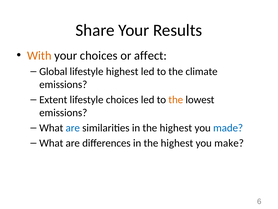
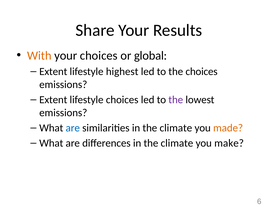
affect: affect -> global (151, 55)
Global: Global -> Extent (53, 71)
the climate: climate -> choices (202, 71)
the colour: orange -> purple (176, 100)
similarities in the highest: highest -> climate (176, 128)
made colour: blue -> orange (228, 128)
differences in the highest: highest -> climate (177, 143)
